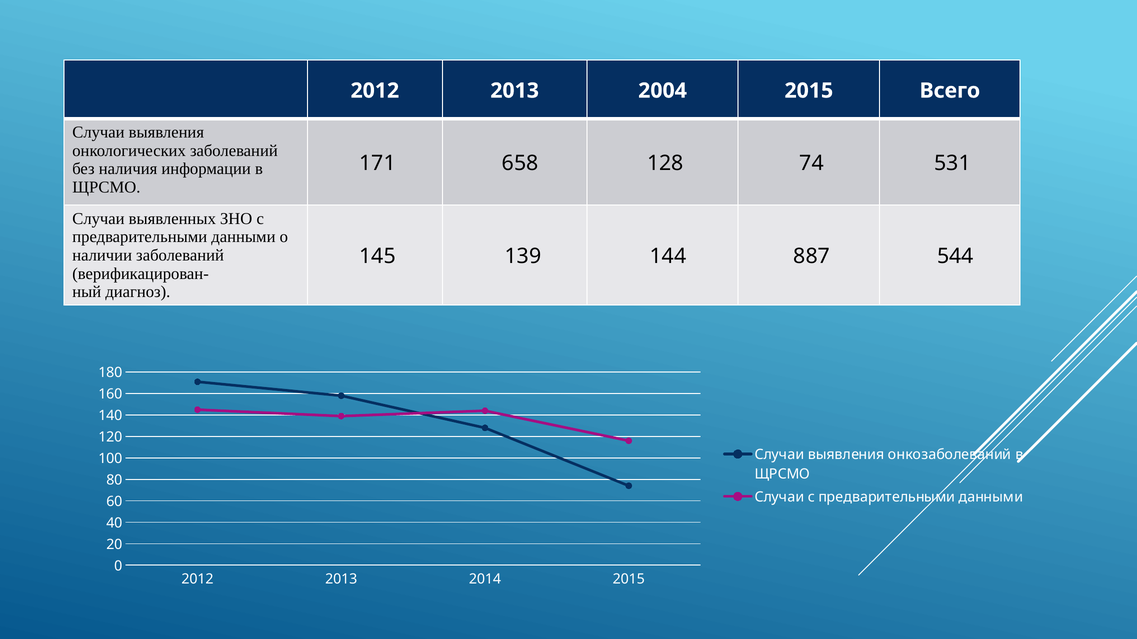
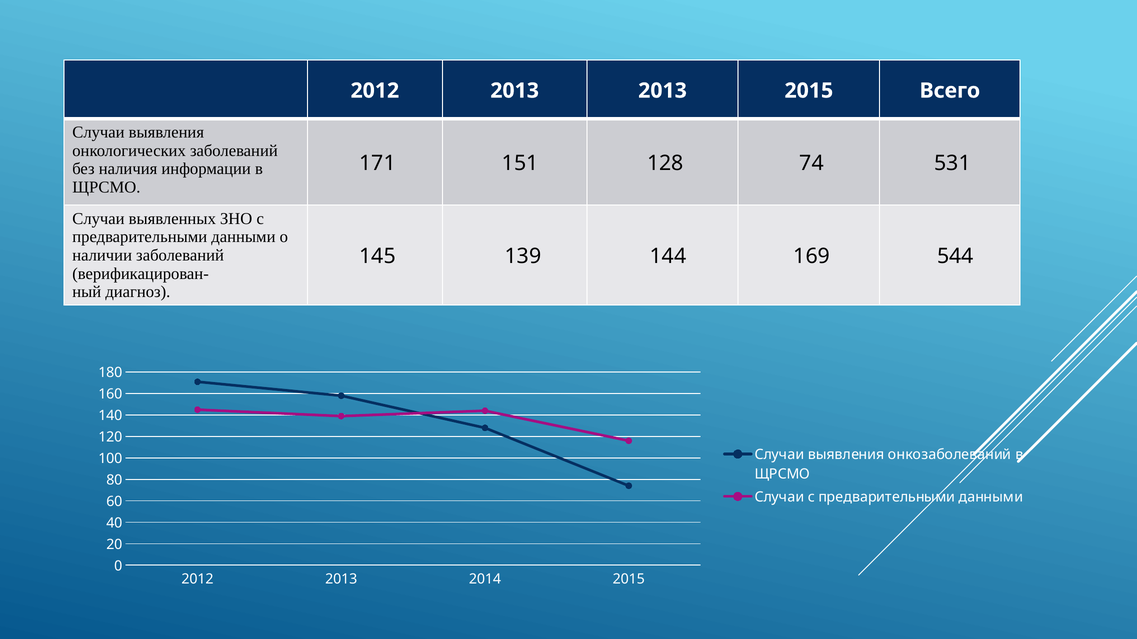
2013 2004: 2004 -> 2013 (663, 91)
658: 658 -> 151 (520, 163)
887: 887 -> 169 (812, 257)
